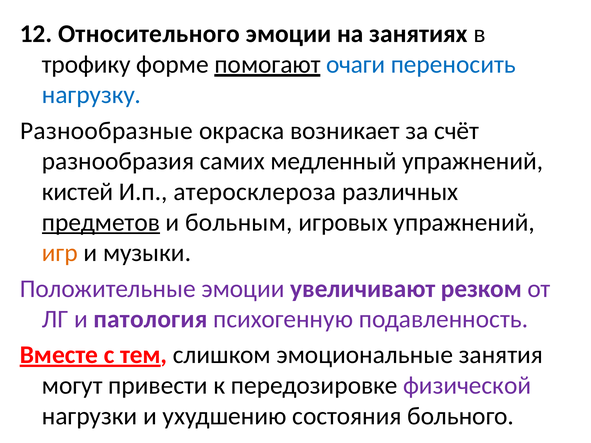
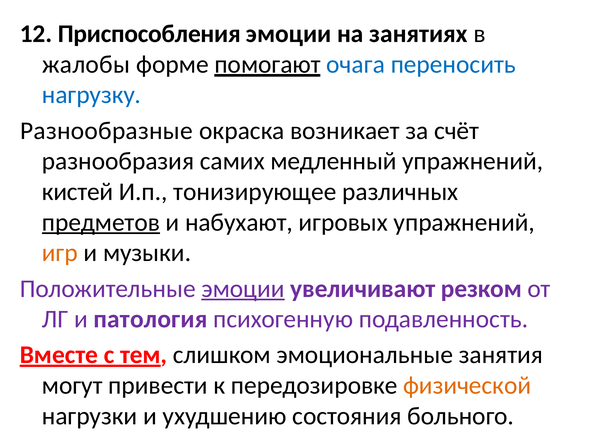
Относительного: Относительного -> Приспособления (149, 34)
трофику: трофику -> жалобы (86, 64)
очаги: очаги -> очага (356, 64)
атеросклероза: атеросклероза -> тонизирующее (255, 192)
больным: больным -> набухают (239, 222)
эмоции underline: none -> present (243, 289)
физической colour: purple -> orange (467, 386)
